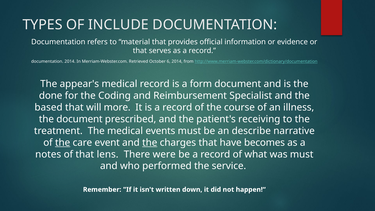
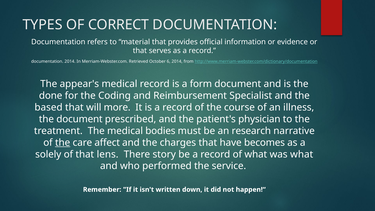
INCLUDE: INCLUDE -> CORRECT (119, 25)
receiving: receiving -> physician (259, 119)
events: events -> bodies (160, 131)
describe: describe -> research (251, 131)
event: event -> affect (107, 143)
the underline: present -> none (150, 143)
notes: notes -> solely (48, 154)
were: were -> story (164, 154)
was must: must -> what (302, 154)
